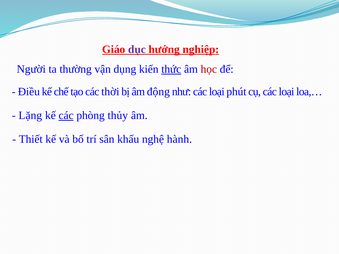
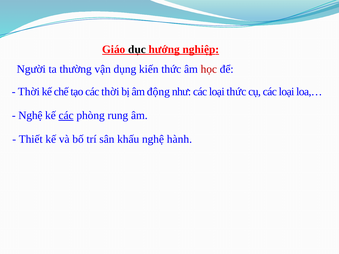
dục colour: purple -> black (137, 49)
thức underline: present -> none (171, 69)
Điều: Điều -> Thời (29, 92)
loại phút: phút -> thức (236, 92)
Lặng: Lặng -> Nghệ (30, 116)
thủy: thủy -> rung (118, 116)
